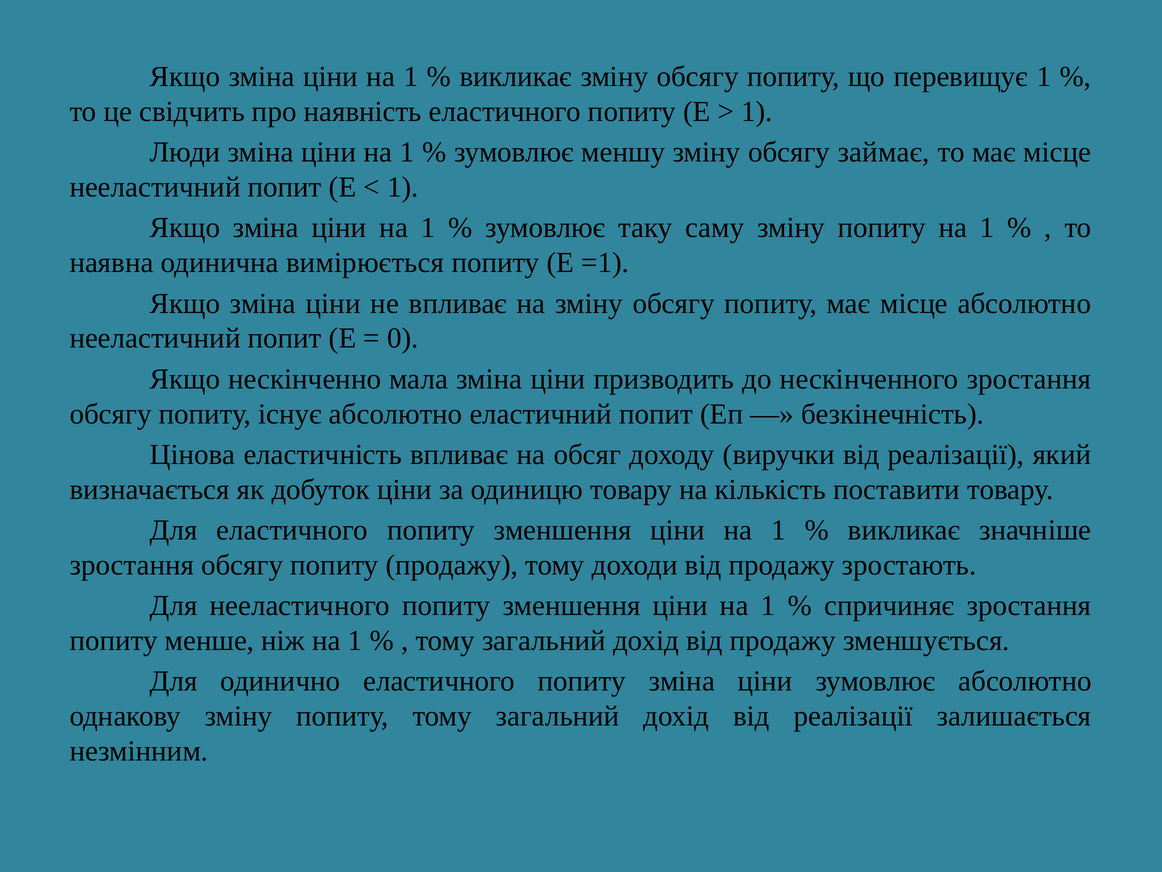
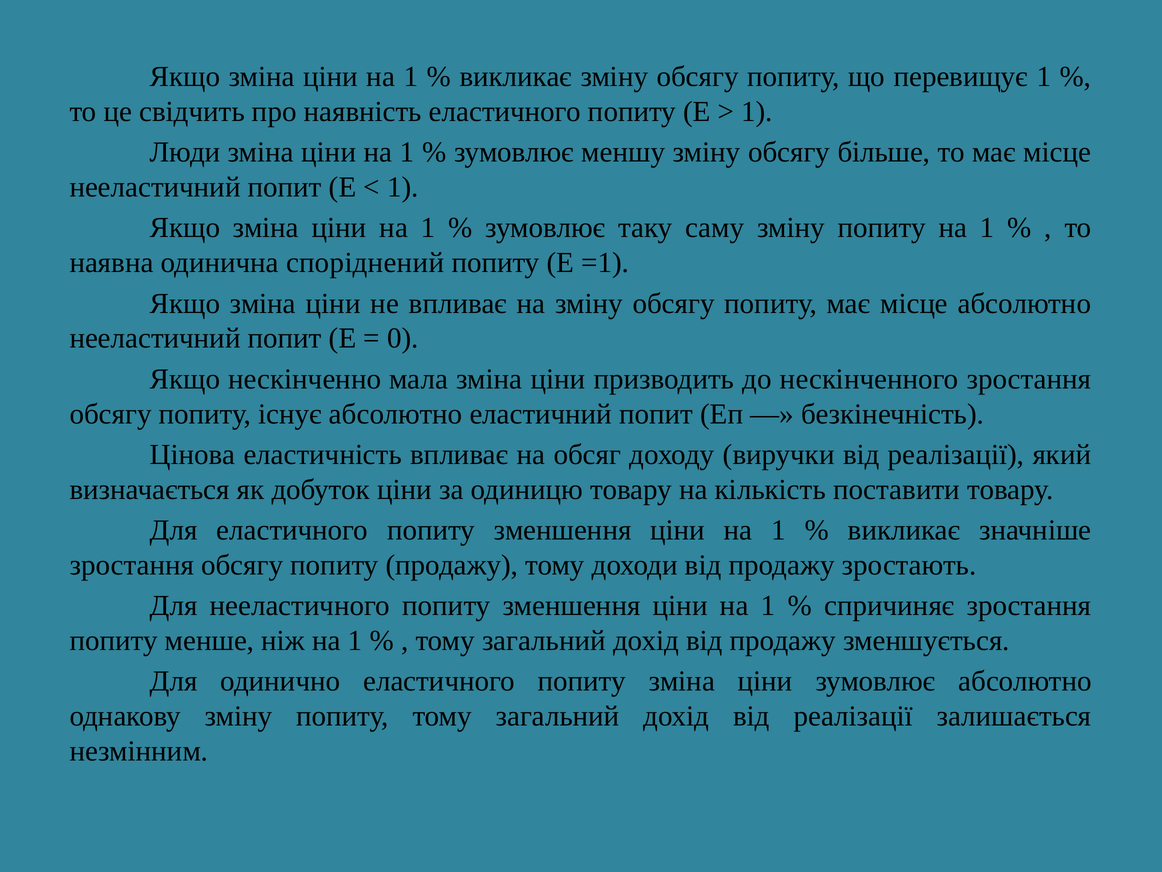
займає: займає -> більше (884, 152)
вимірюється: вимірюється -> споріднений (365, 263)
